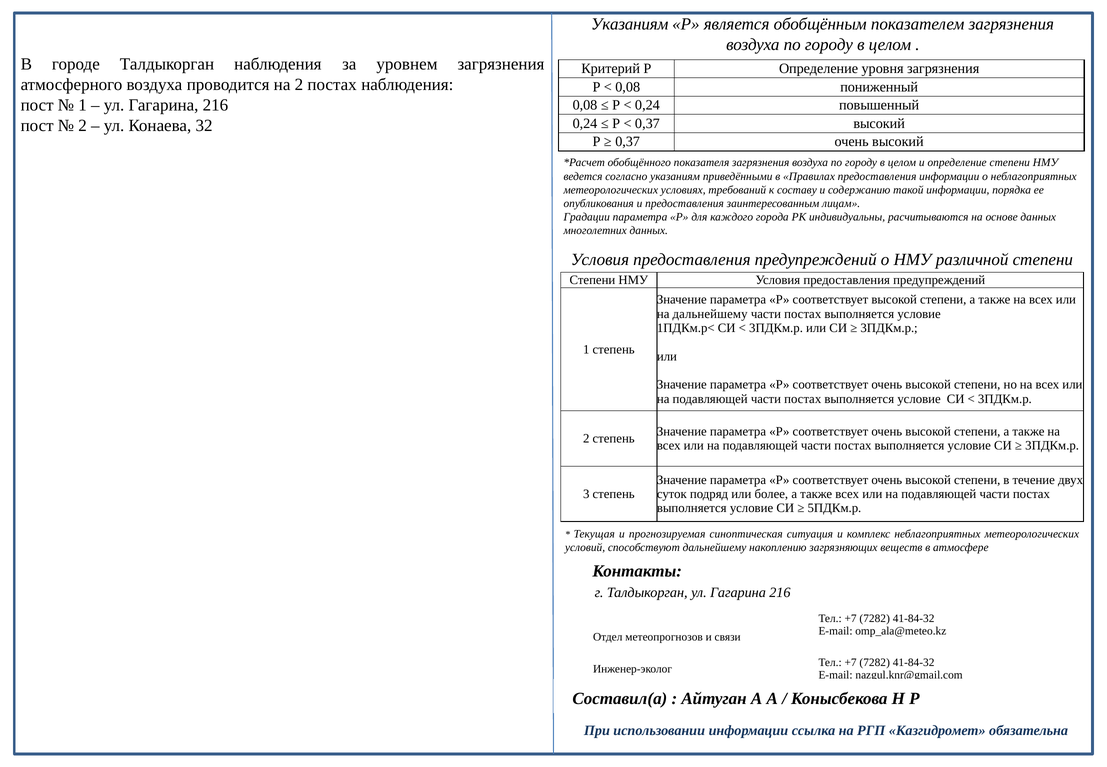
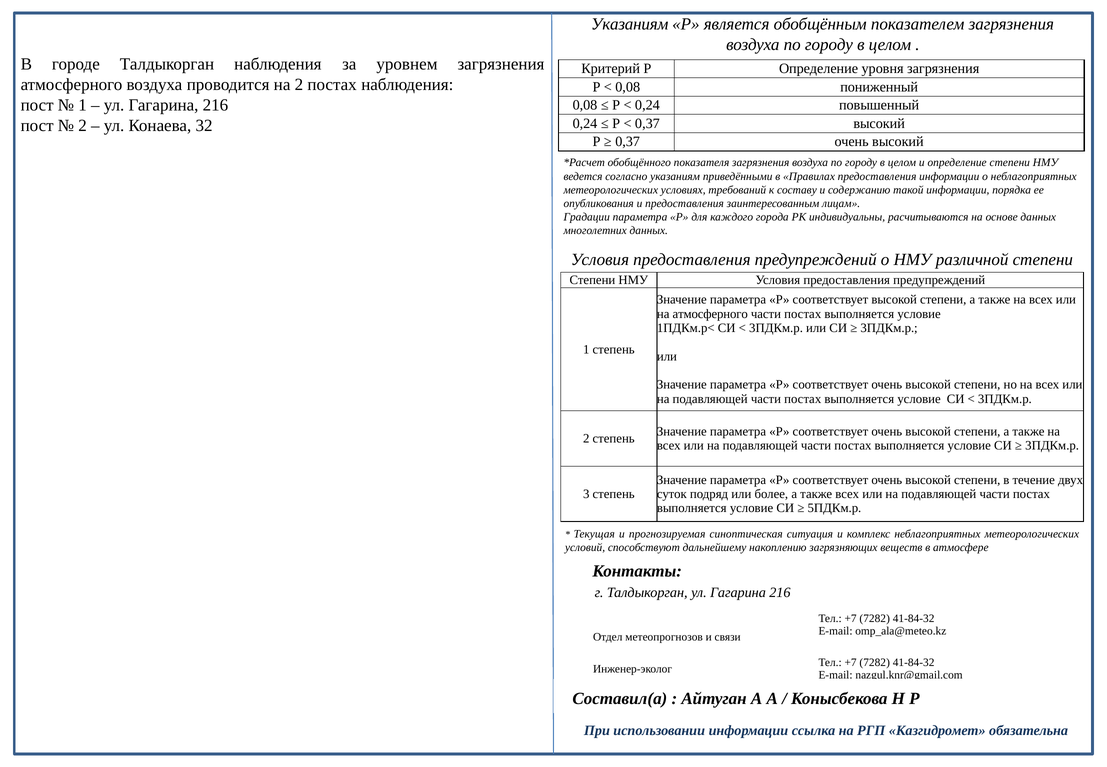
на дальнейшему: дальнейшему -> атмосферного (710, 314)
